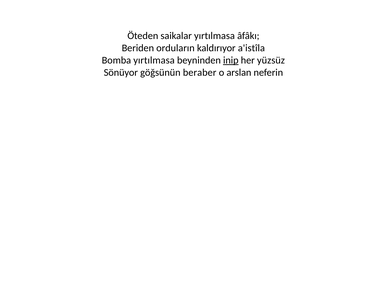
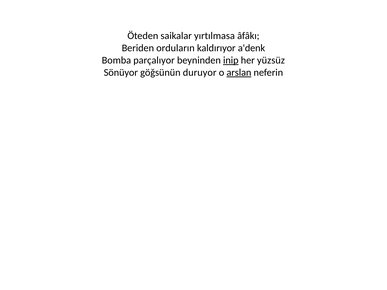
a'istîla: a'istîla -> a'denk (252, 48)
Bomba yırtılmasa: yırtılmasa -> parçalıyor (154, 60)
beraber: beraber -> duruyor (200, 73)
arslan underline: none -> present (239, 73)
